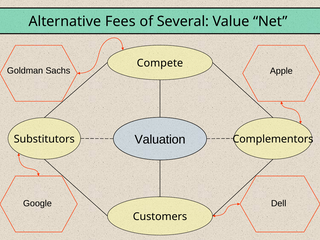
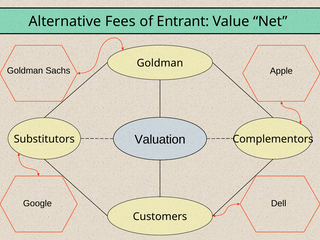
Several: Several -> Entrant (183, 22)
Compete: Compete -> Goldman (160, 63)
